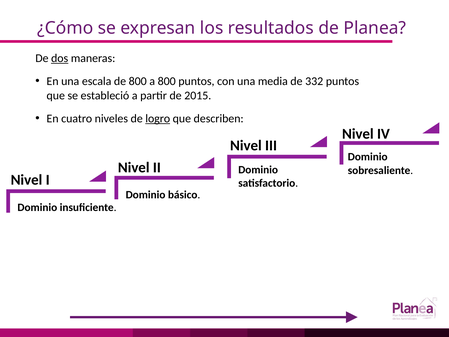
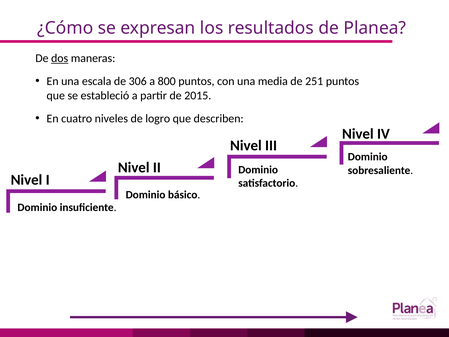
de 800: 800 -> 306 (138, 81)
332: 332 -> 251 (314, 81)
logro underline: present -> none (158, 118)
